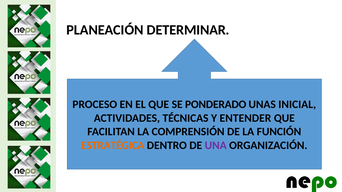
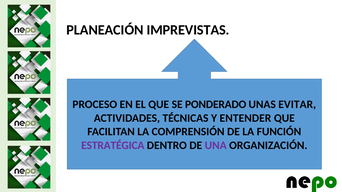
DETERMINAR: DETERMINAR -> IMPREVISTAS (188, 30)
INICIAL: INICIAL -> EVITAR (297, 105)
ESTRATÉGICA colour: orange -> purple (113, 146)
